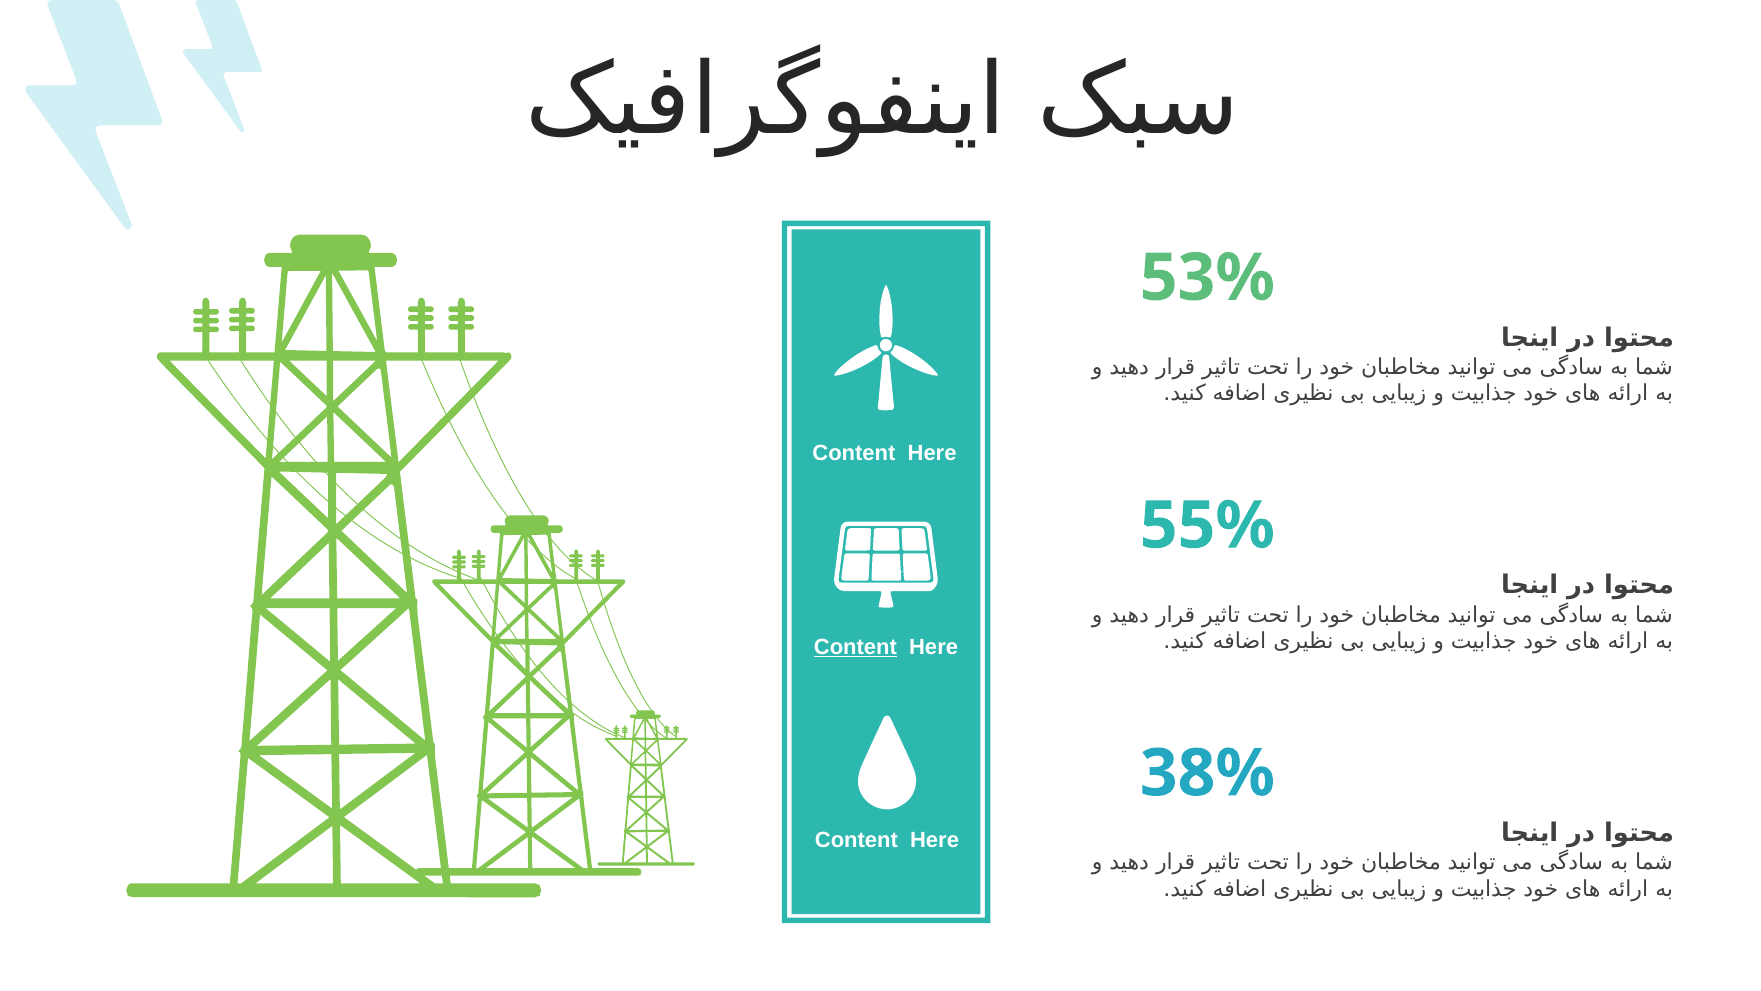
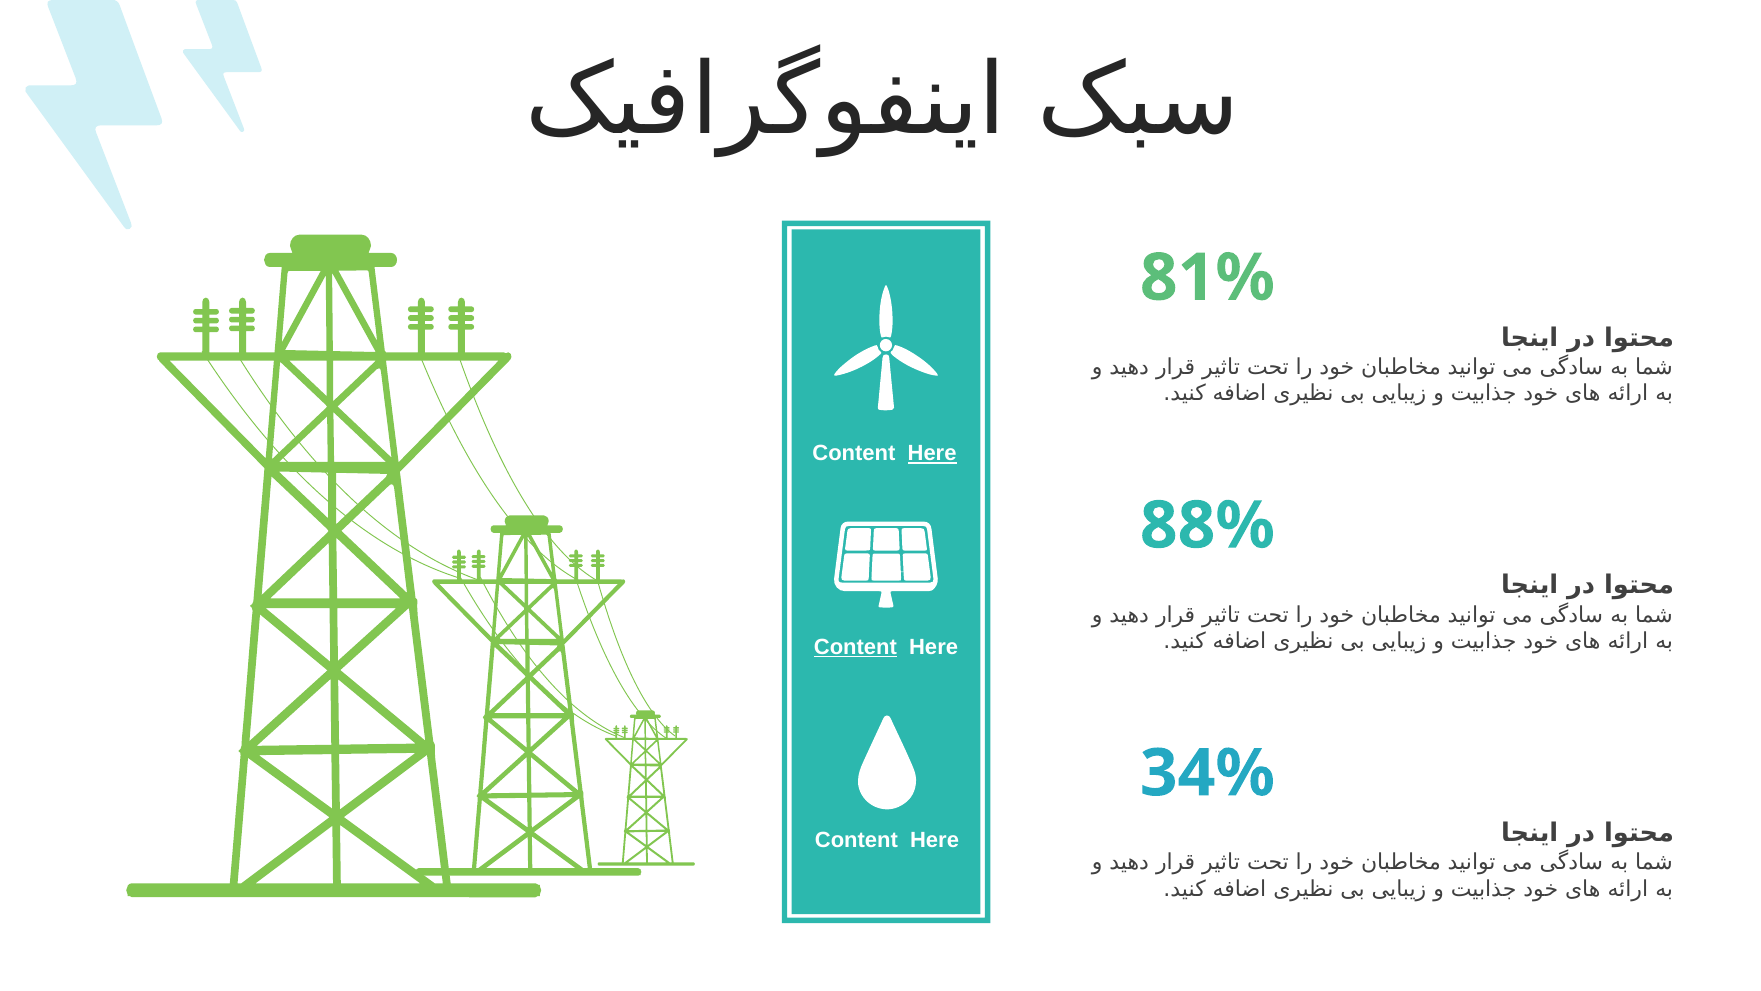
53%: 53% -> 81% (1207, 278)
Here underline: none -> present (932, 453)
55%: 55% -> 88% (1207, 526)
38%: 38% -> 34% (1207, 773)
